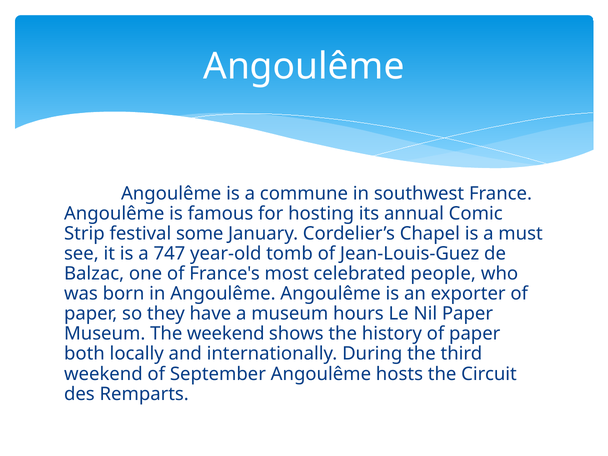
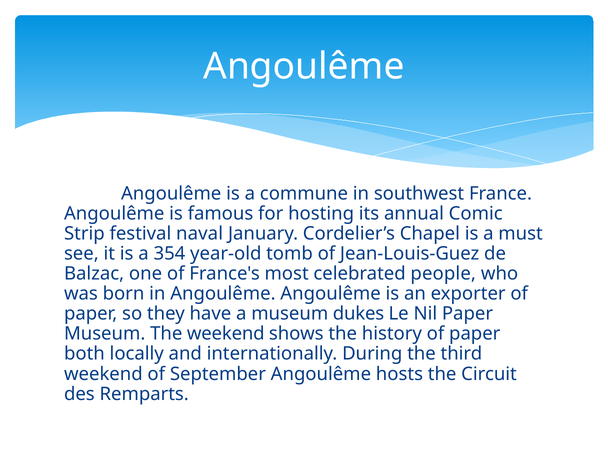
some: some -> naval (200, 234)
747: 747 -> 354 (169, 254)
hours: hours -> dukes (358, 314)
